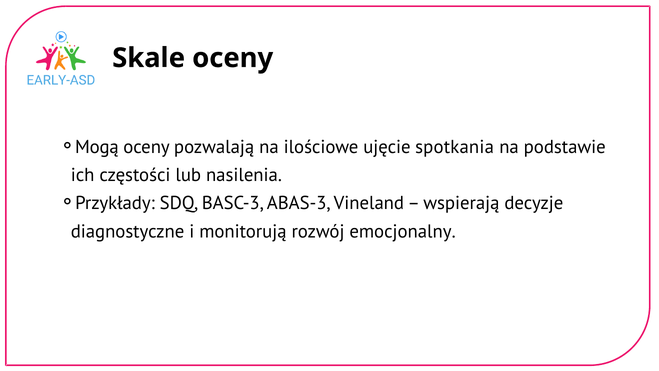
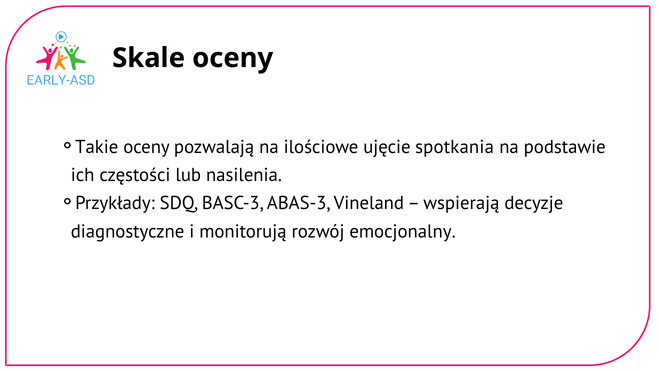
Mogą: Mogą -> Takie (97, 147)
